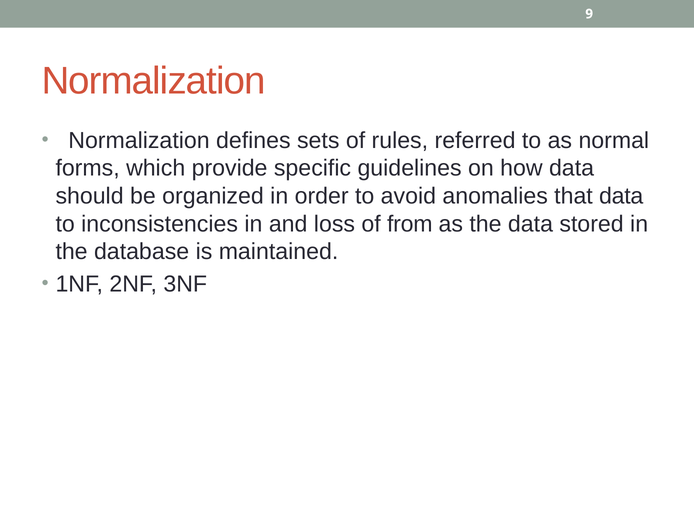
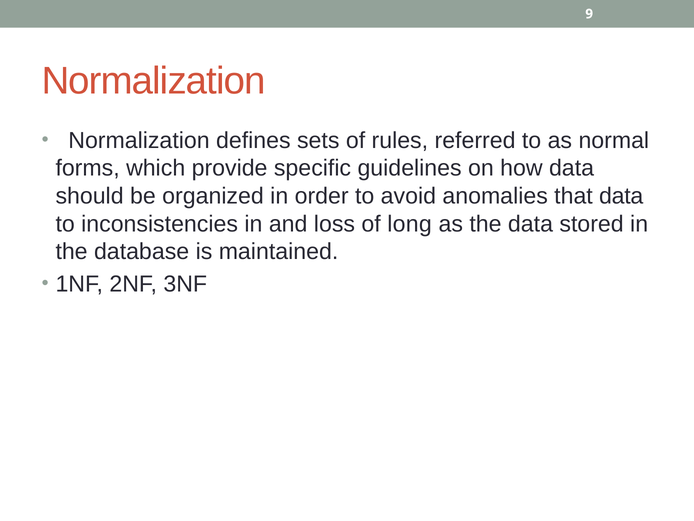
from: from -> long (410, 224)
